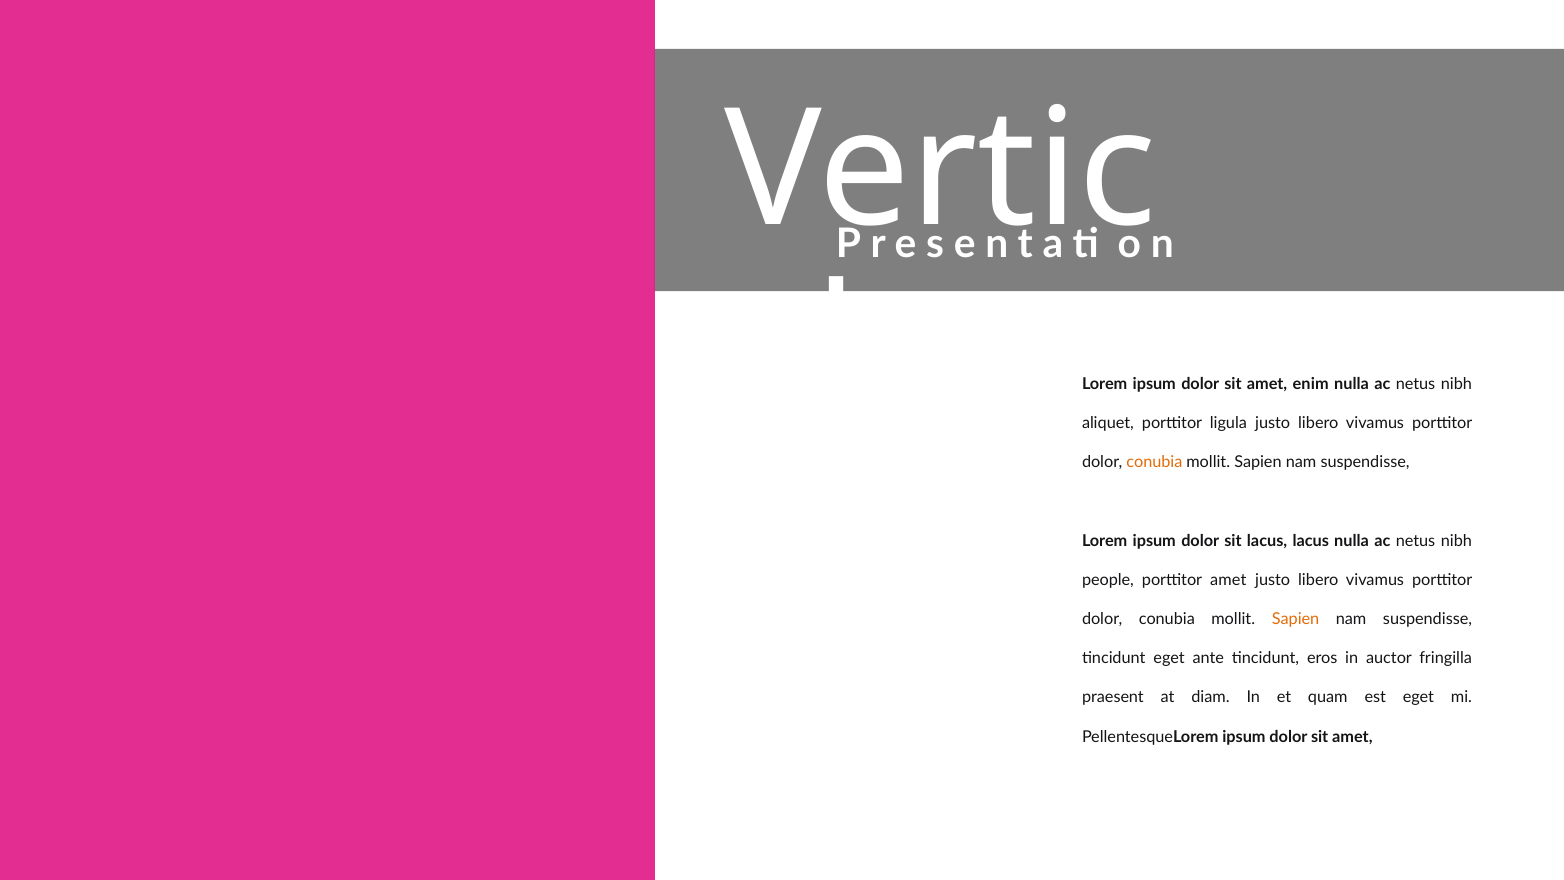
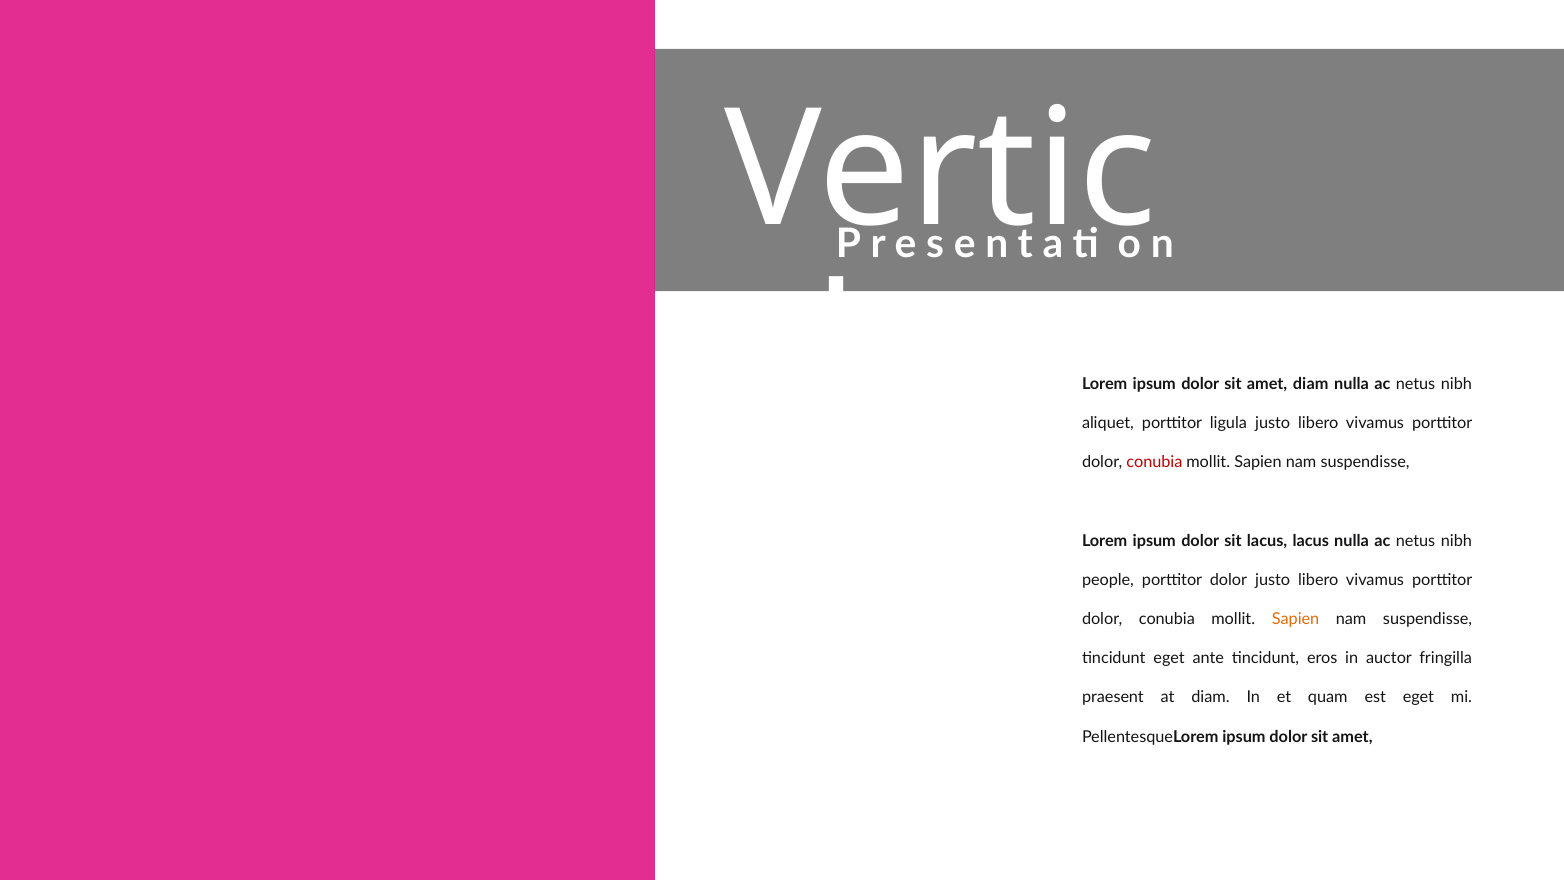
amet enim: enim -> diam (1311, 384)
conubia colour: orange -> red (1154, 462)
amet: amet -> dolor (1228, 580)
